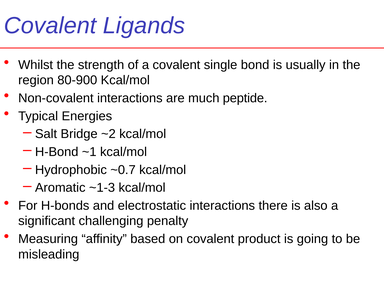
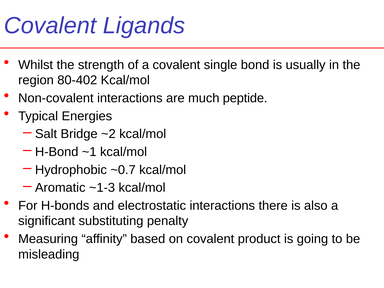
80-900: 80-900 -> 80-402 (77, 80)
challenging: challenging -> substituting (111, 221)
